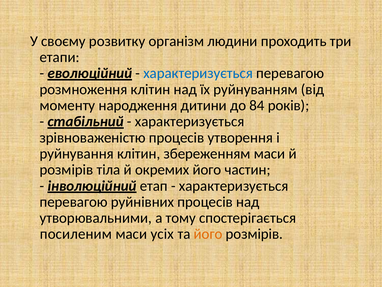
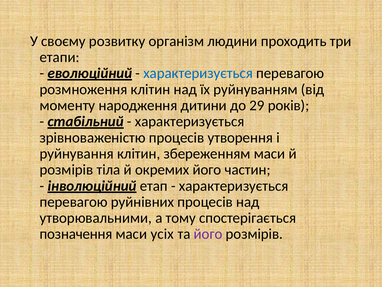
84: 84 -> 29 (257, 105)
посиленим: посиленим -> позначення (76, 234)
його colour: orange -> purple (208, 234)
